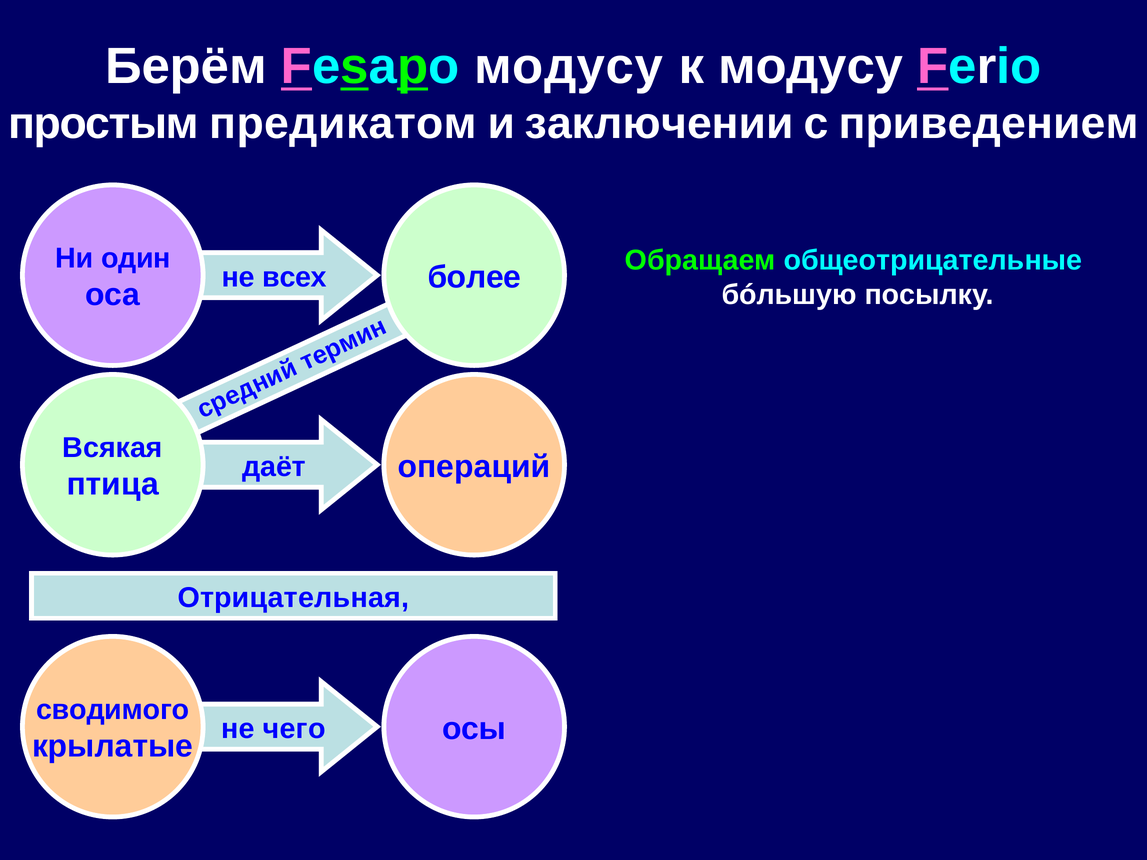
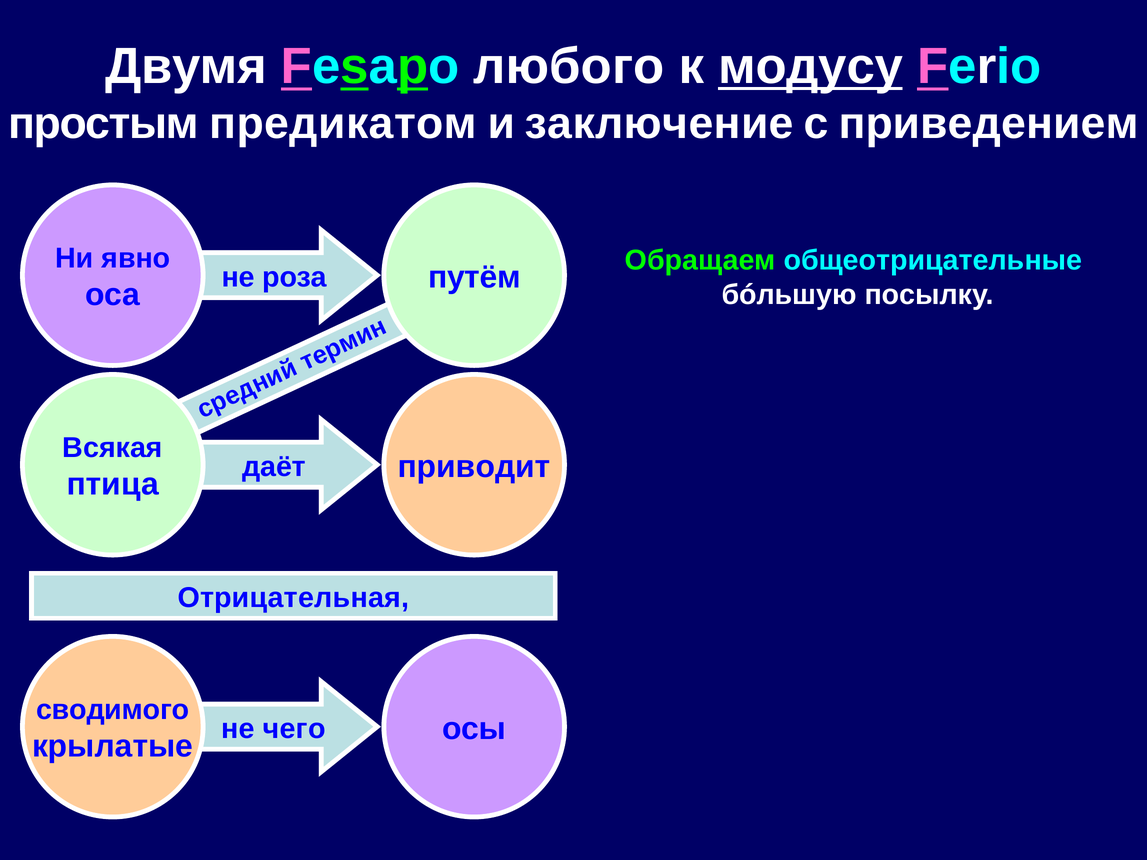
Берём: Берём -> Двумя (186, 67)
Fesapo модусу: модусу -> любого (569, 67)
модусу underline: none -> present (811, 67)
заключении: заключении -> заключение (659, 124)
один: один -> явно (136, 258)
более: более -> путём (474, 277)
всех: всех -> роза (295, 277)
операций: операций -> приводит (474, 467)
